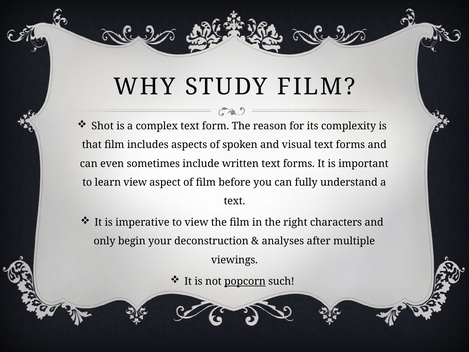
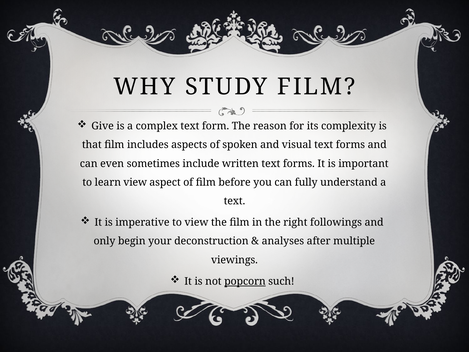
Shot: Shot -> Give (103, 126)
characters: characters -> followings (336, 222)
